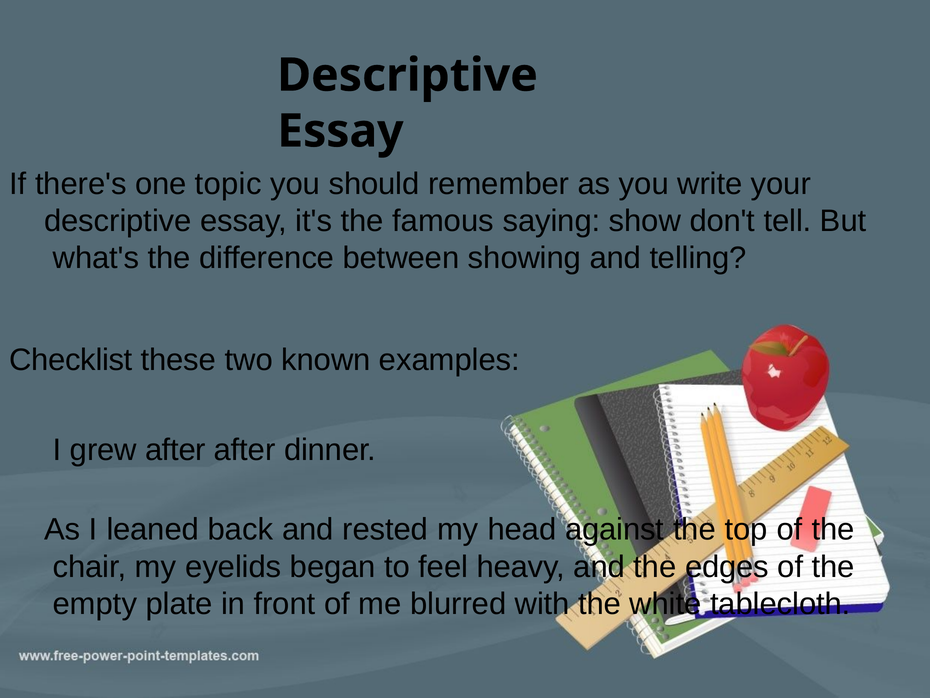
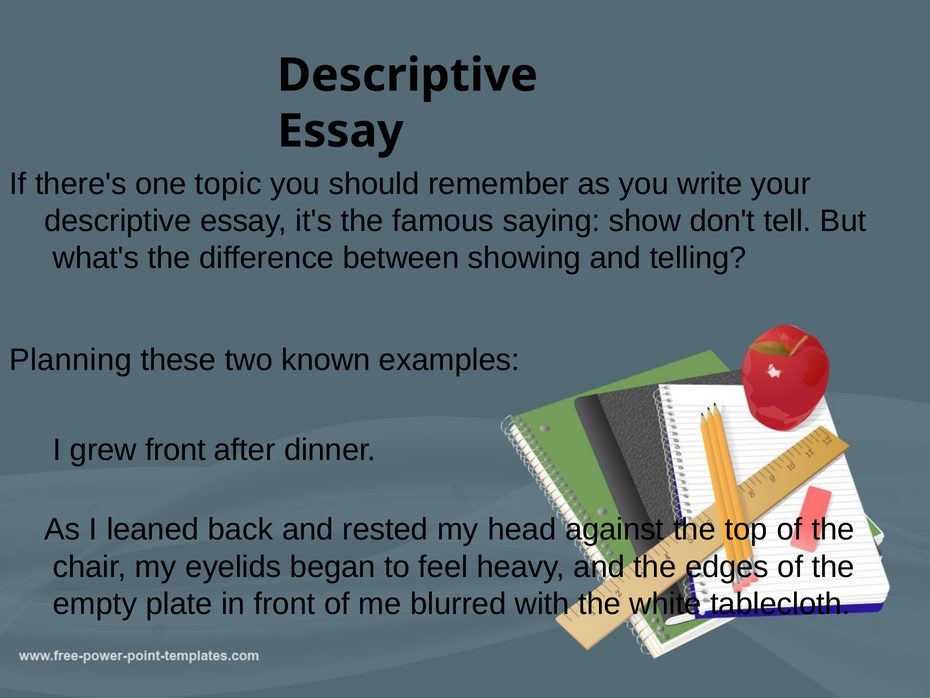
Checklist: Checklist -> Planning (71, 360)
grew after: after -> front (175, 449)
